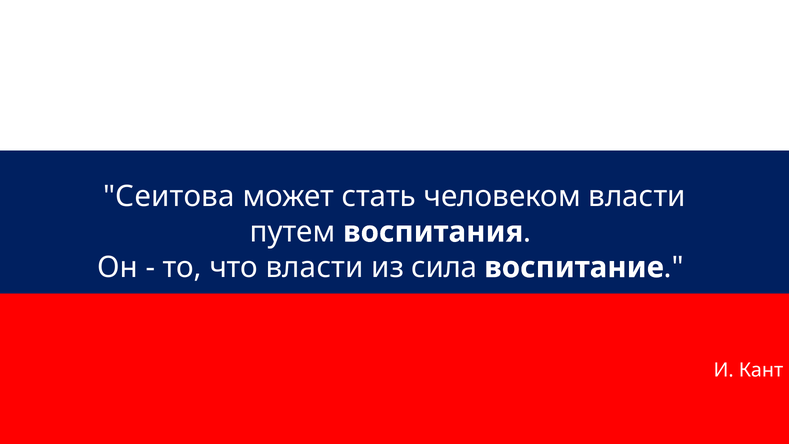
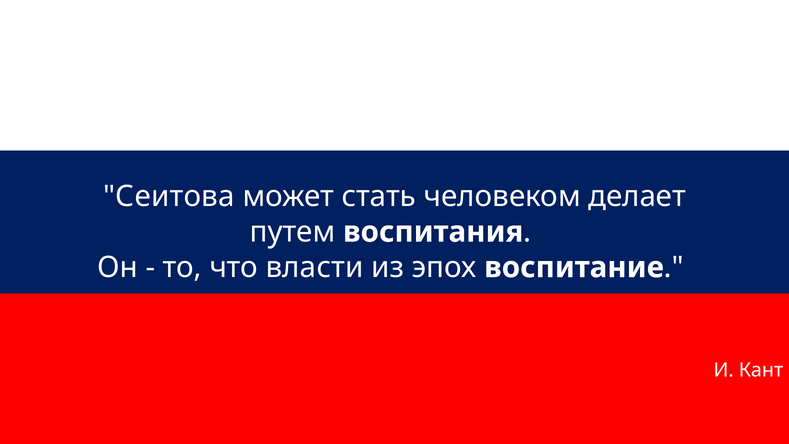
человеком власти: власти -> делает (637, 196)
сила: сила -> эпох (444, 267)
